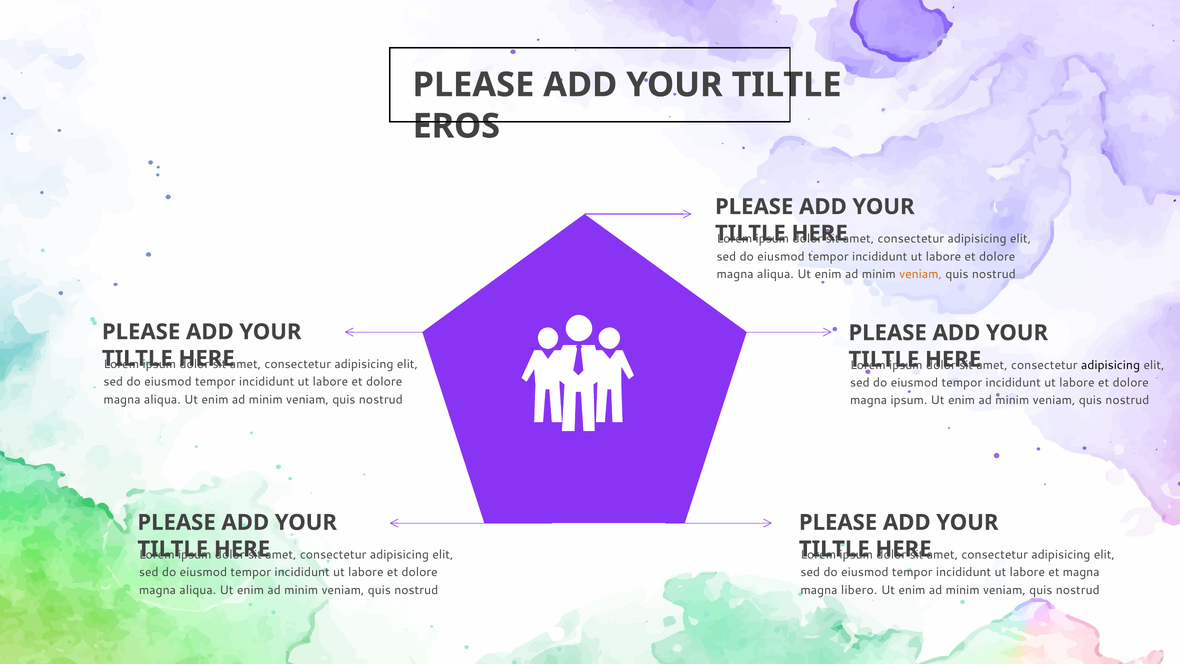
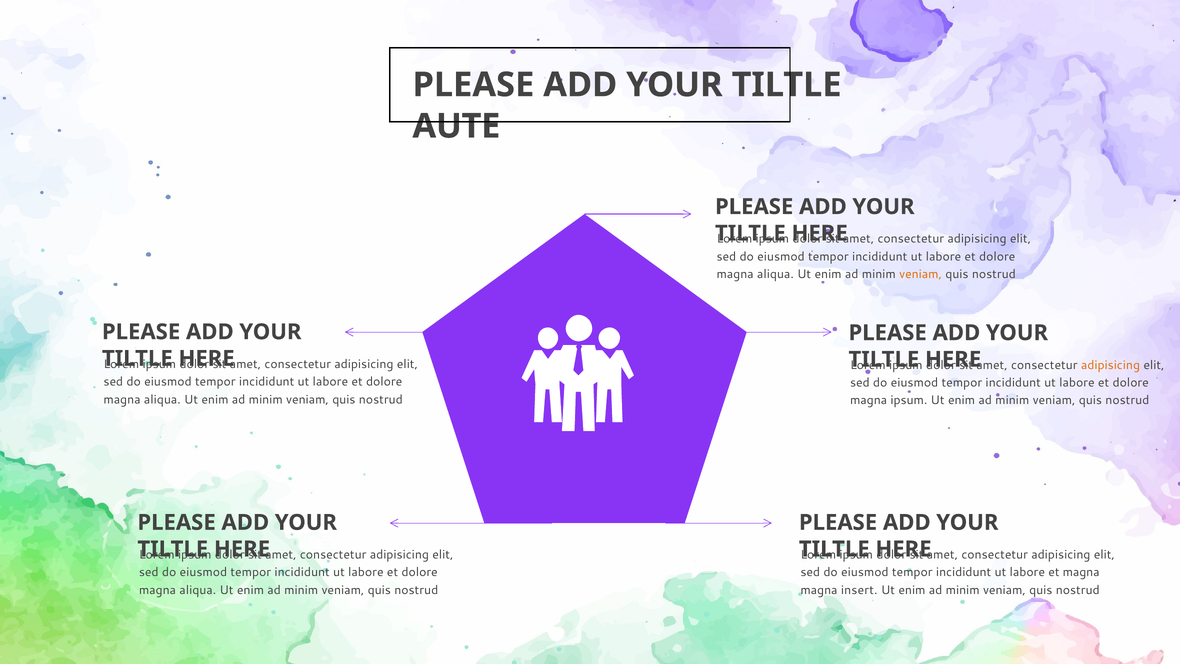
EROS: EROS -> AUTE (456, 126)
adipisicing colour: black -> orange (1110, 365)
libero: libero -> insert (859, 590)
